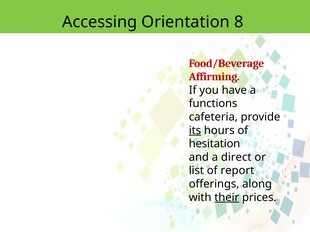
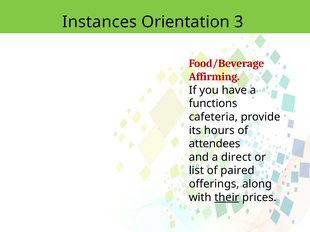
Accessing: Accessing -> Instances (100, 22)
8: 8 -> 3 (239, 22)
its underline: present -> none (195, 131)
hesitation: hesitation -> attendees (215, 144)
report: report -> paired (237, 171)
